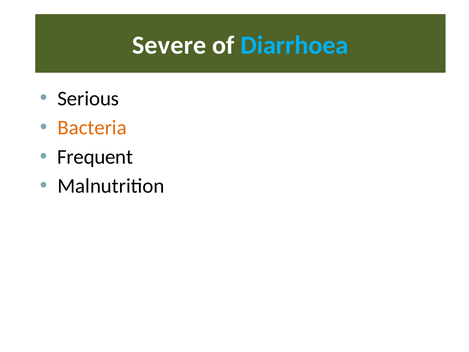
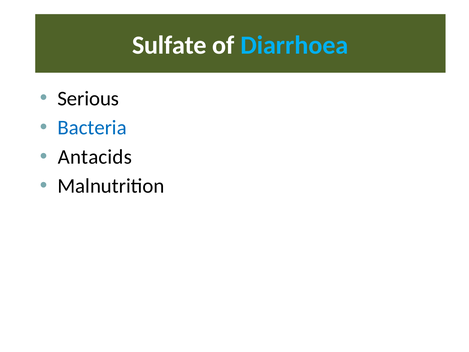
Severe: Severe -> Sulfate (169, 45)
Bacteria colour: orange -> blue (92, 128)
Frequent: Frequent -> Antacids (95, 157)
